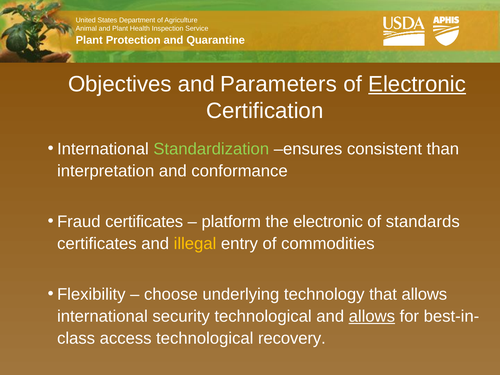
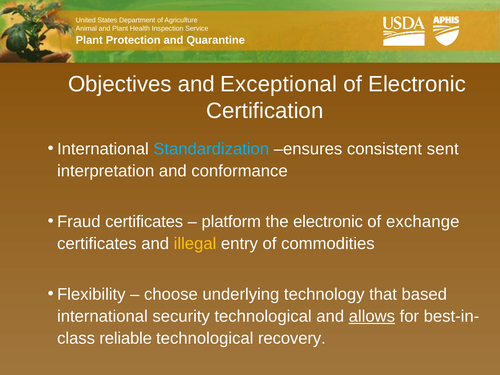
Parameters: Parameters -> Exceptional (279, 84)
Electronic underline: present -> none (417, 84)
Standardization colour: light green -> light blue (211, 149)
than: than -> sent (443, 149)
standards: standards -> exchange (423, 222)
that allows: allows -> based (424, 294)
access: access -> reliable (126, 338)
